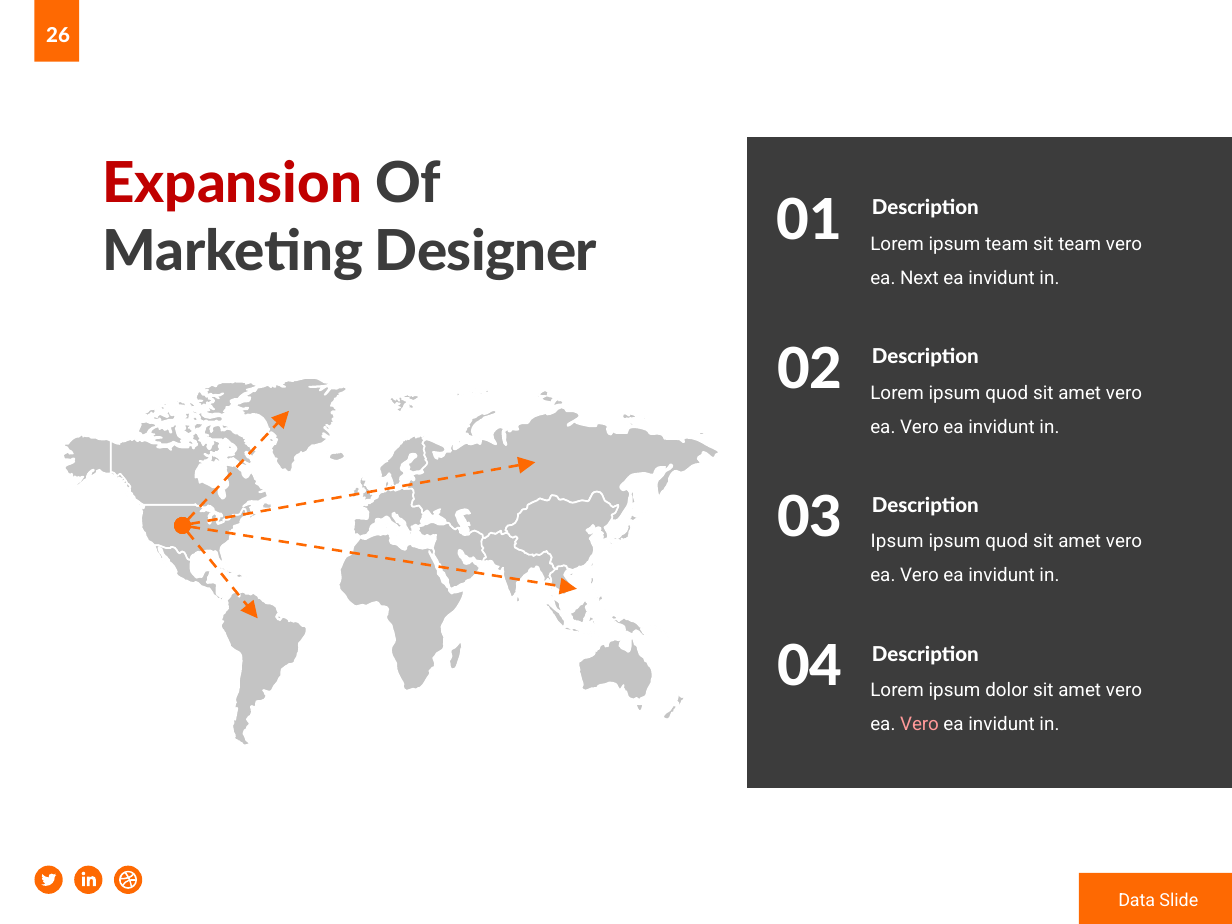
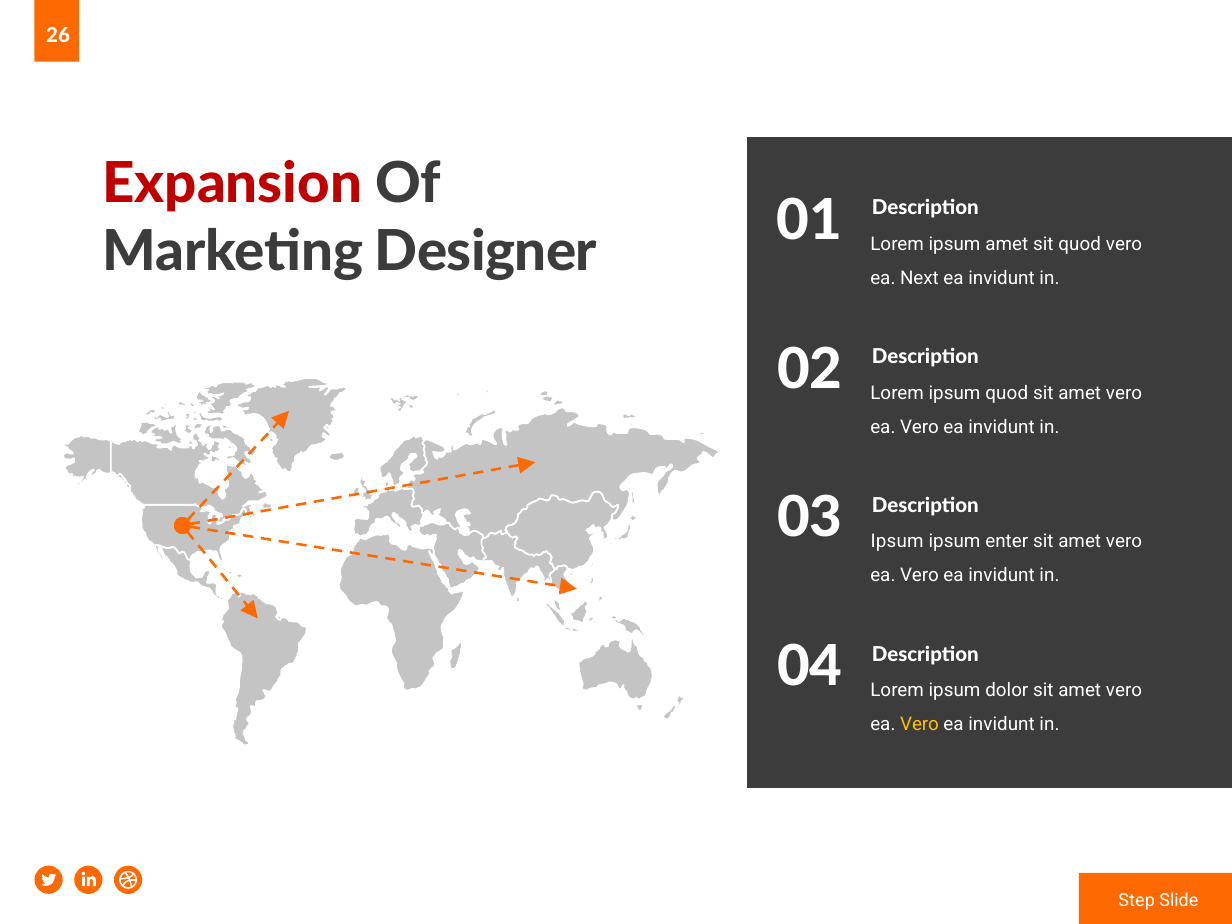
ipsum team: team -> amet (1007, 244)
sit team: team -> quod (1080, 244)
quod: quod -> enter (1007, 542)
Vero colour: pink -> yellow (920, 724)
Data: Data -> Step (1137, 901)
